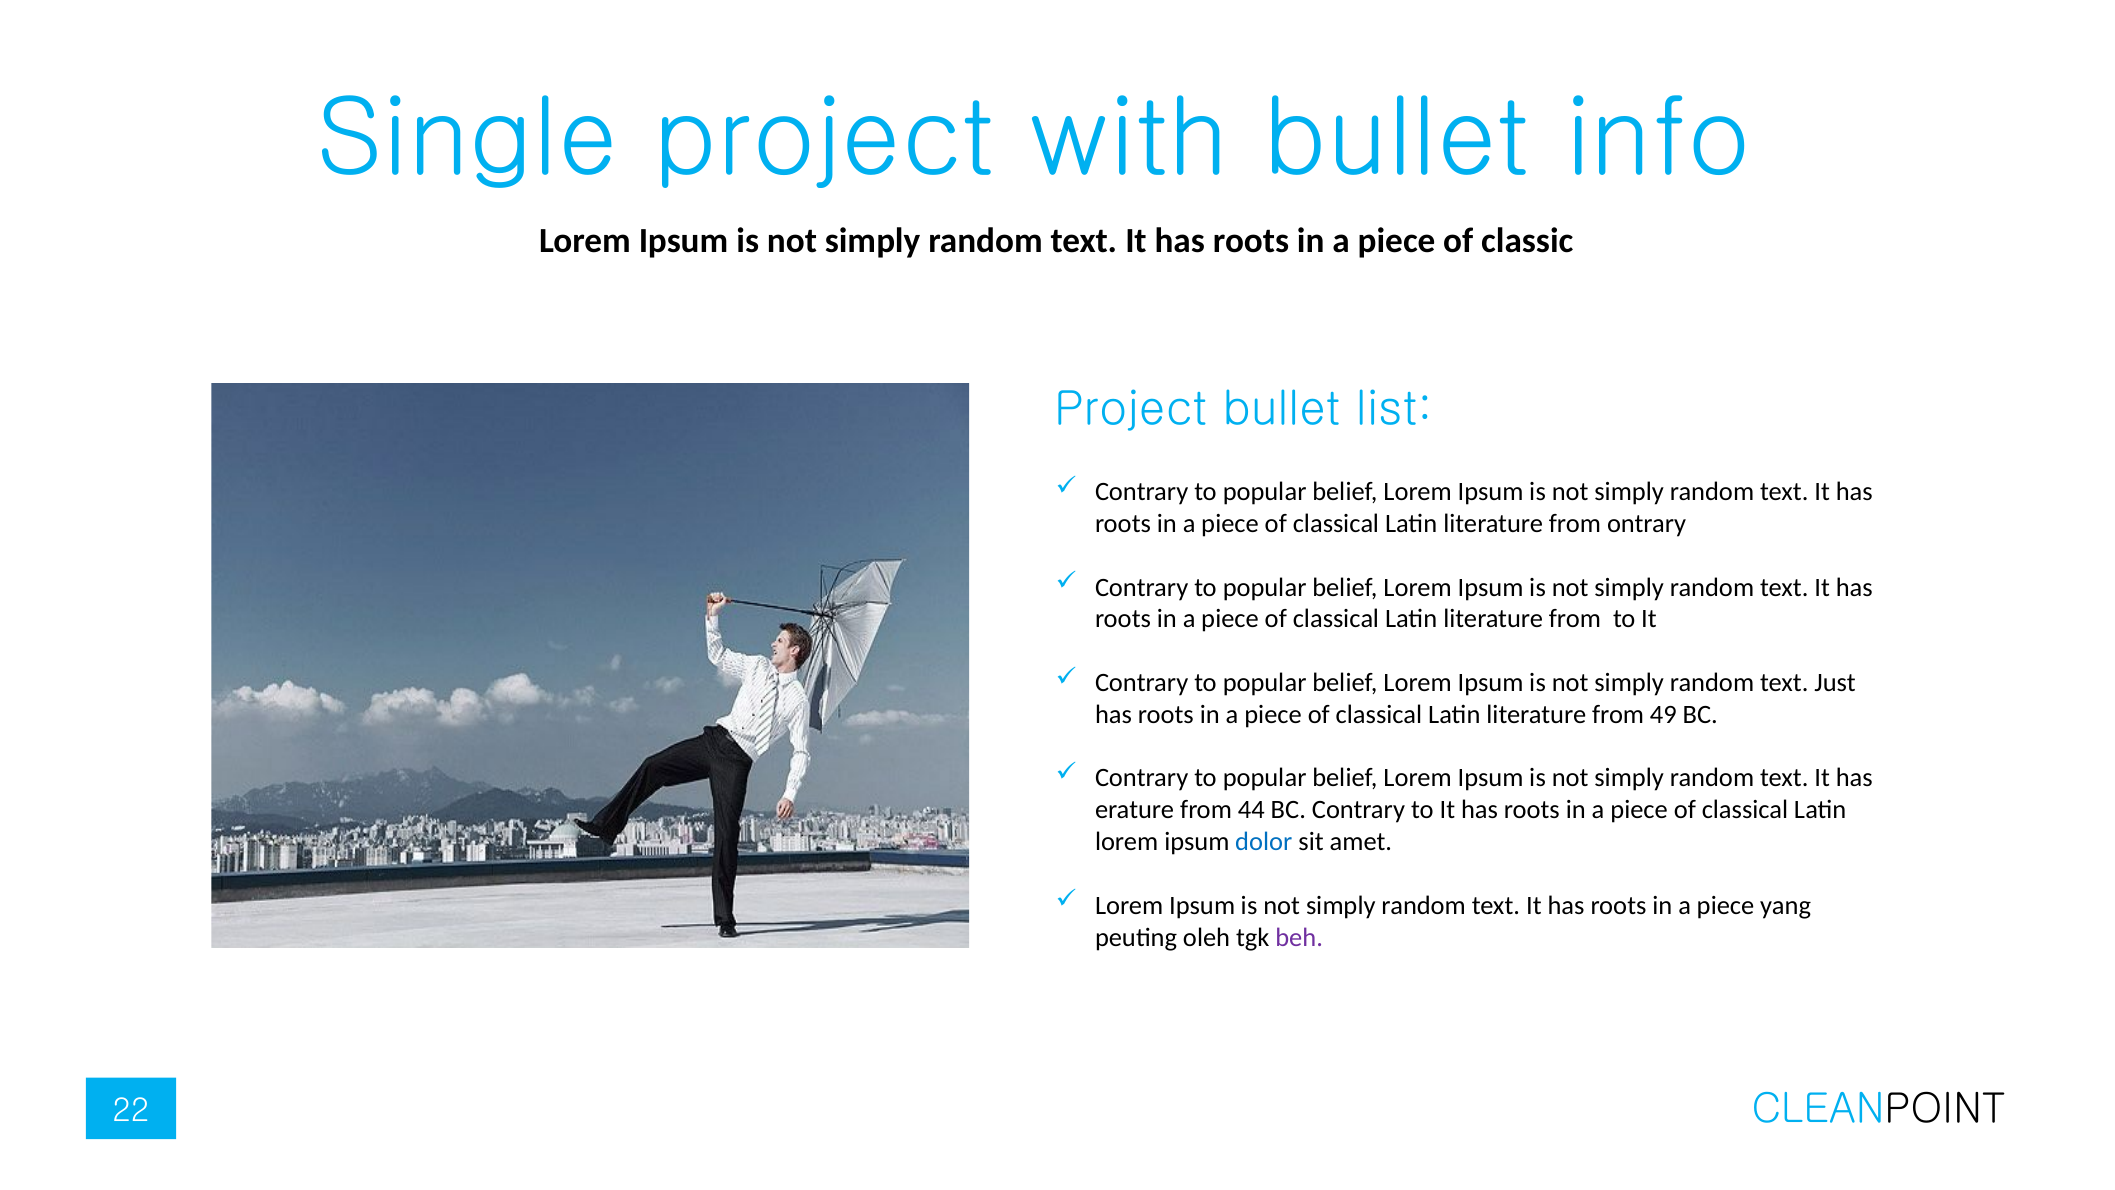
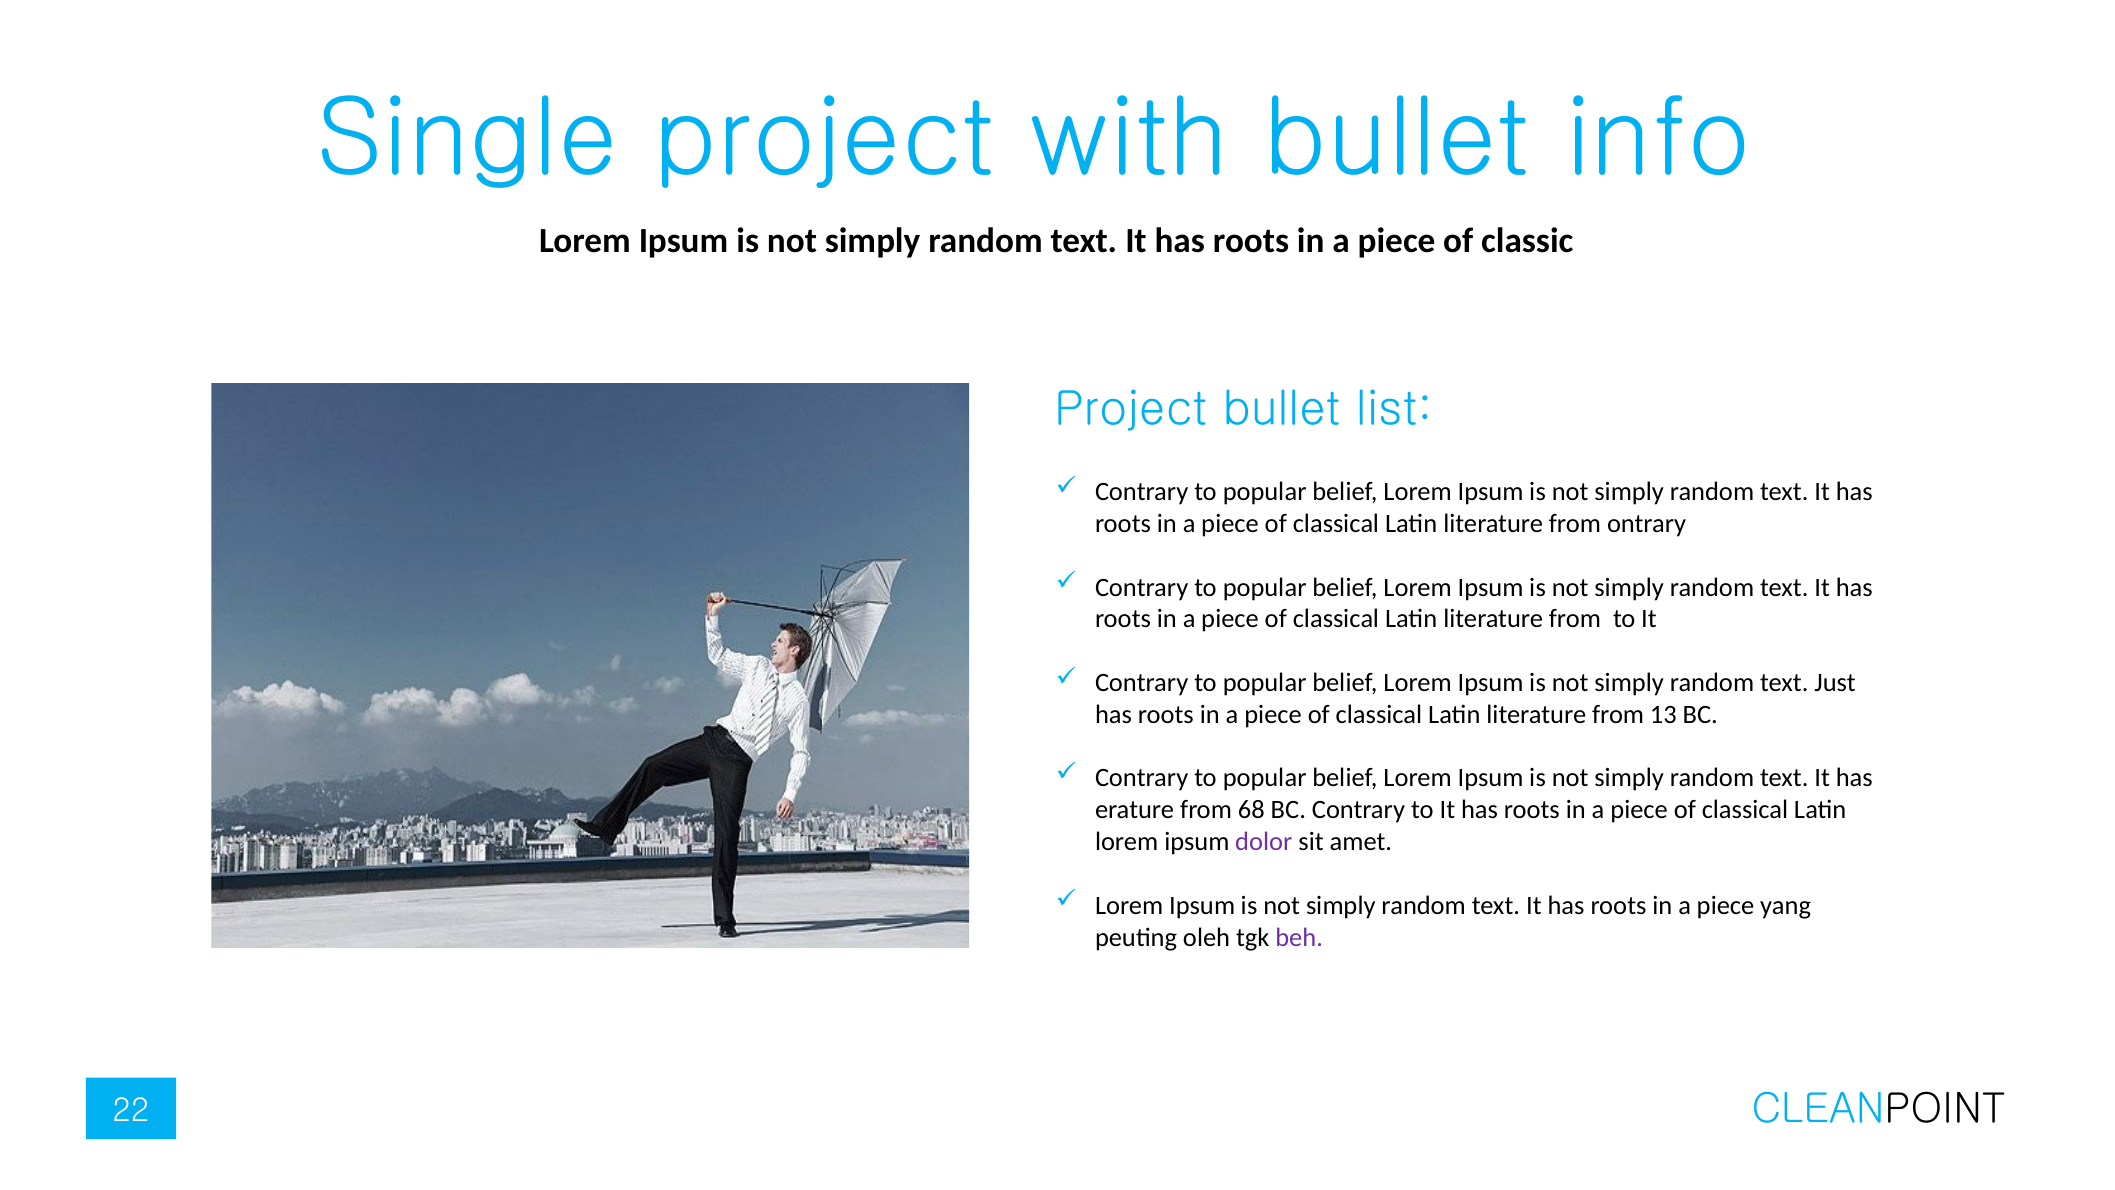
49: 49 -> 13 (1663, 714)
44: 44 -> 68 (1251, 810)
dolor colour: blue -> purple (1264, 842)
